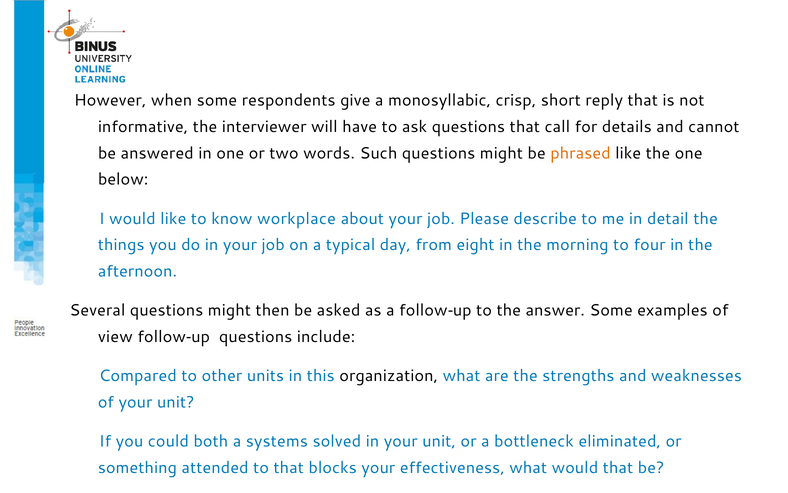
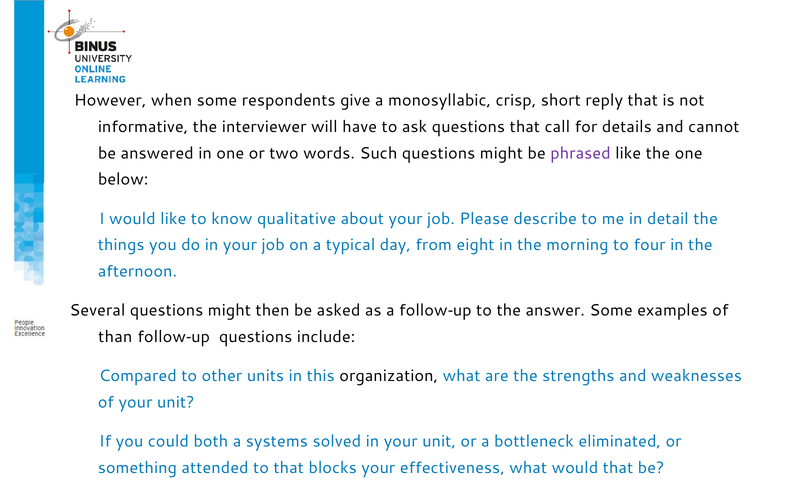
phrased colour: orange -> purple (580, 153)
workplace: workplace -> qualitative (297, 218)
view: view -> than (115, 336)
